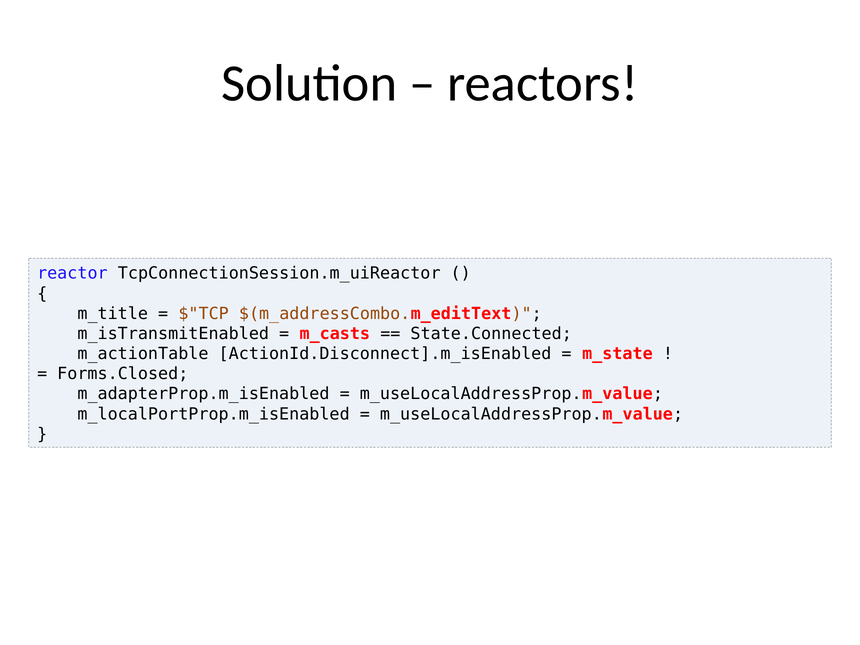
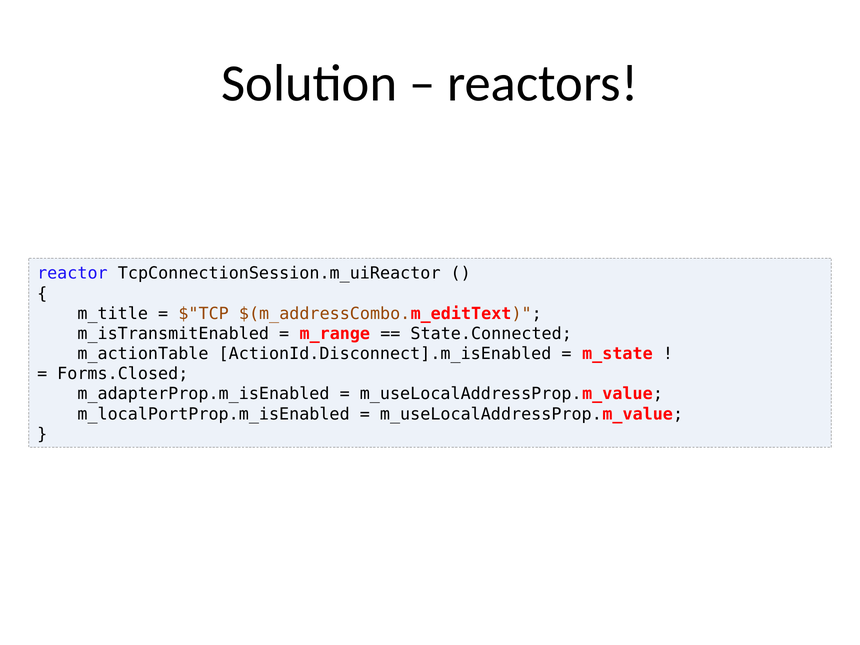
m_casts: m_casts -> m_range (335, 334)
